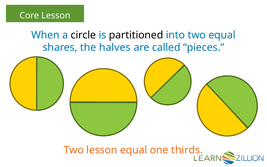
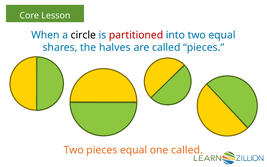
partitioned colour: black -> red (136, 35)
Two lesson: lesson -> pieces (102, 150)
one thirds: thirds -> called (187, 150)
